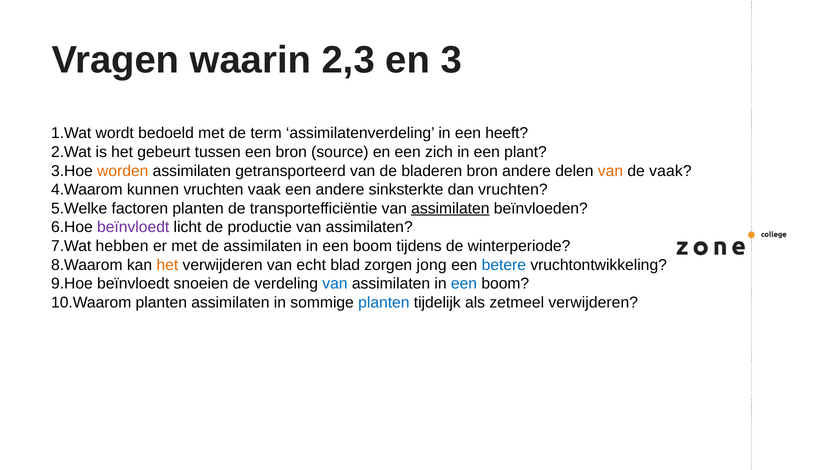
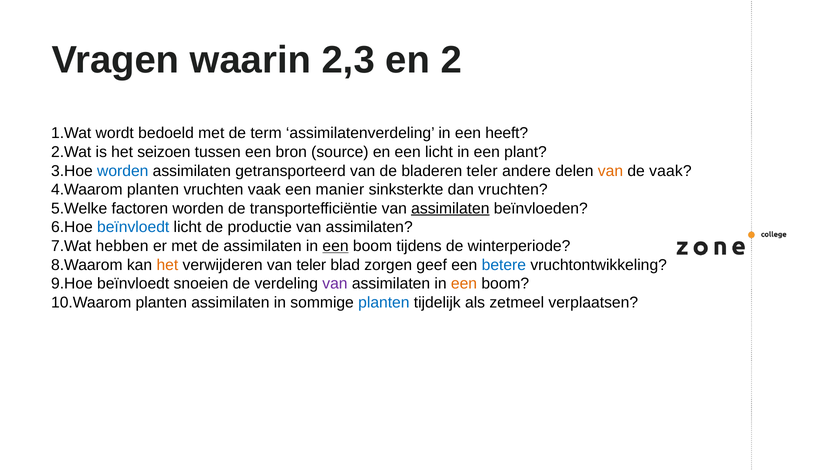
3: 3 -> 2 (451, 60)
gebeurt: gebeurt -> seizoen (164, 152)
een zich: zich -> licht (439, 152)
worden colour: orange -> blue (123, 171)
bladeren bron: bron -> teler (482, 171)
kunnen: kunnen -> planten (153, 190)
een andere: andere -> manier (340, 190)
factoren planten: planten -> worden (198, 208)
beïnvloedt colour: purple -> blue (133, 227)
een underline: none -> present (336, 246)
van echt: echt -> teler (311, 265)
jong: jong -> geef (432, 265)
van colour: blue -> purple (335, 283)
een colour: blue -> orange (464, 283)
zetmeel verwijderen: verwijderen -> verplaatsen (593, 302)
